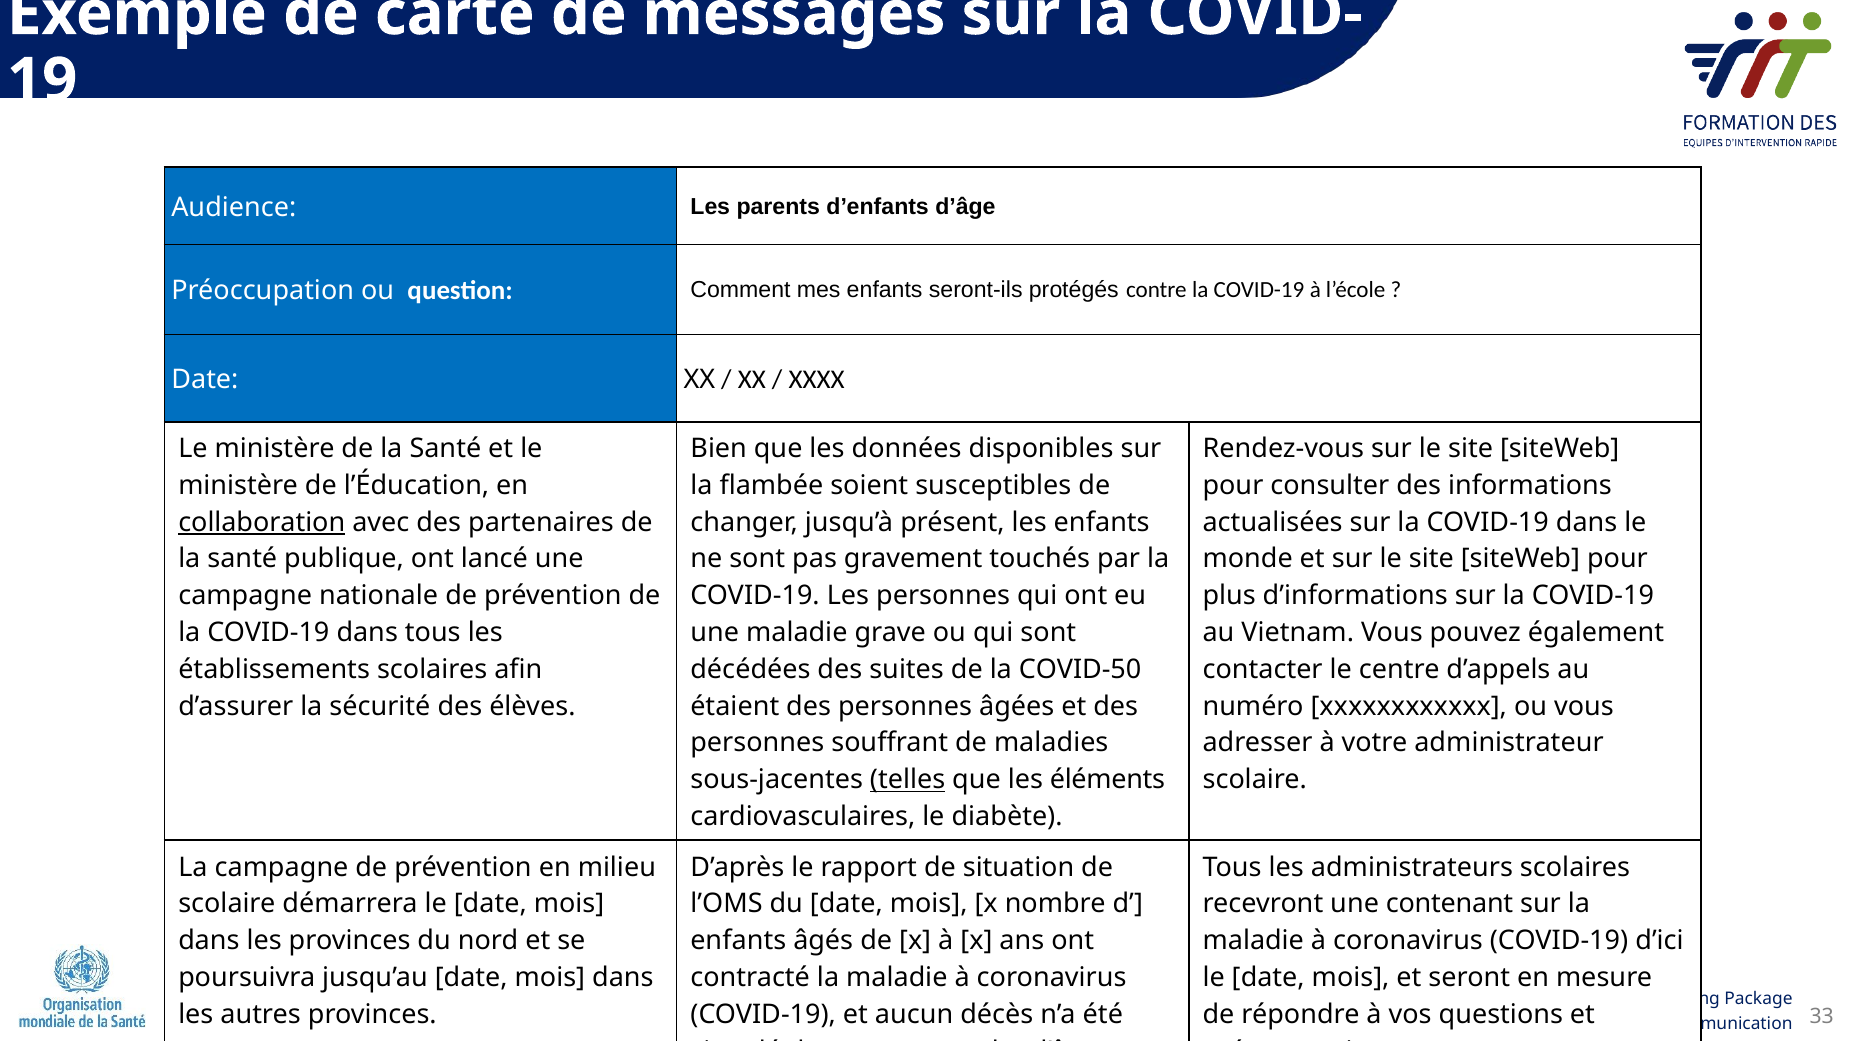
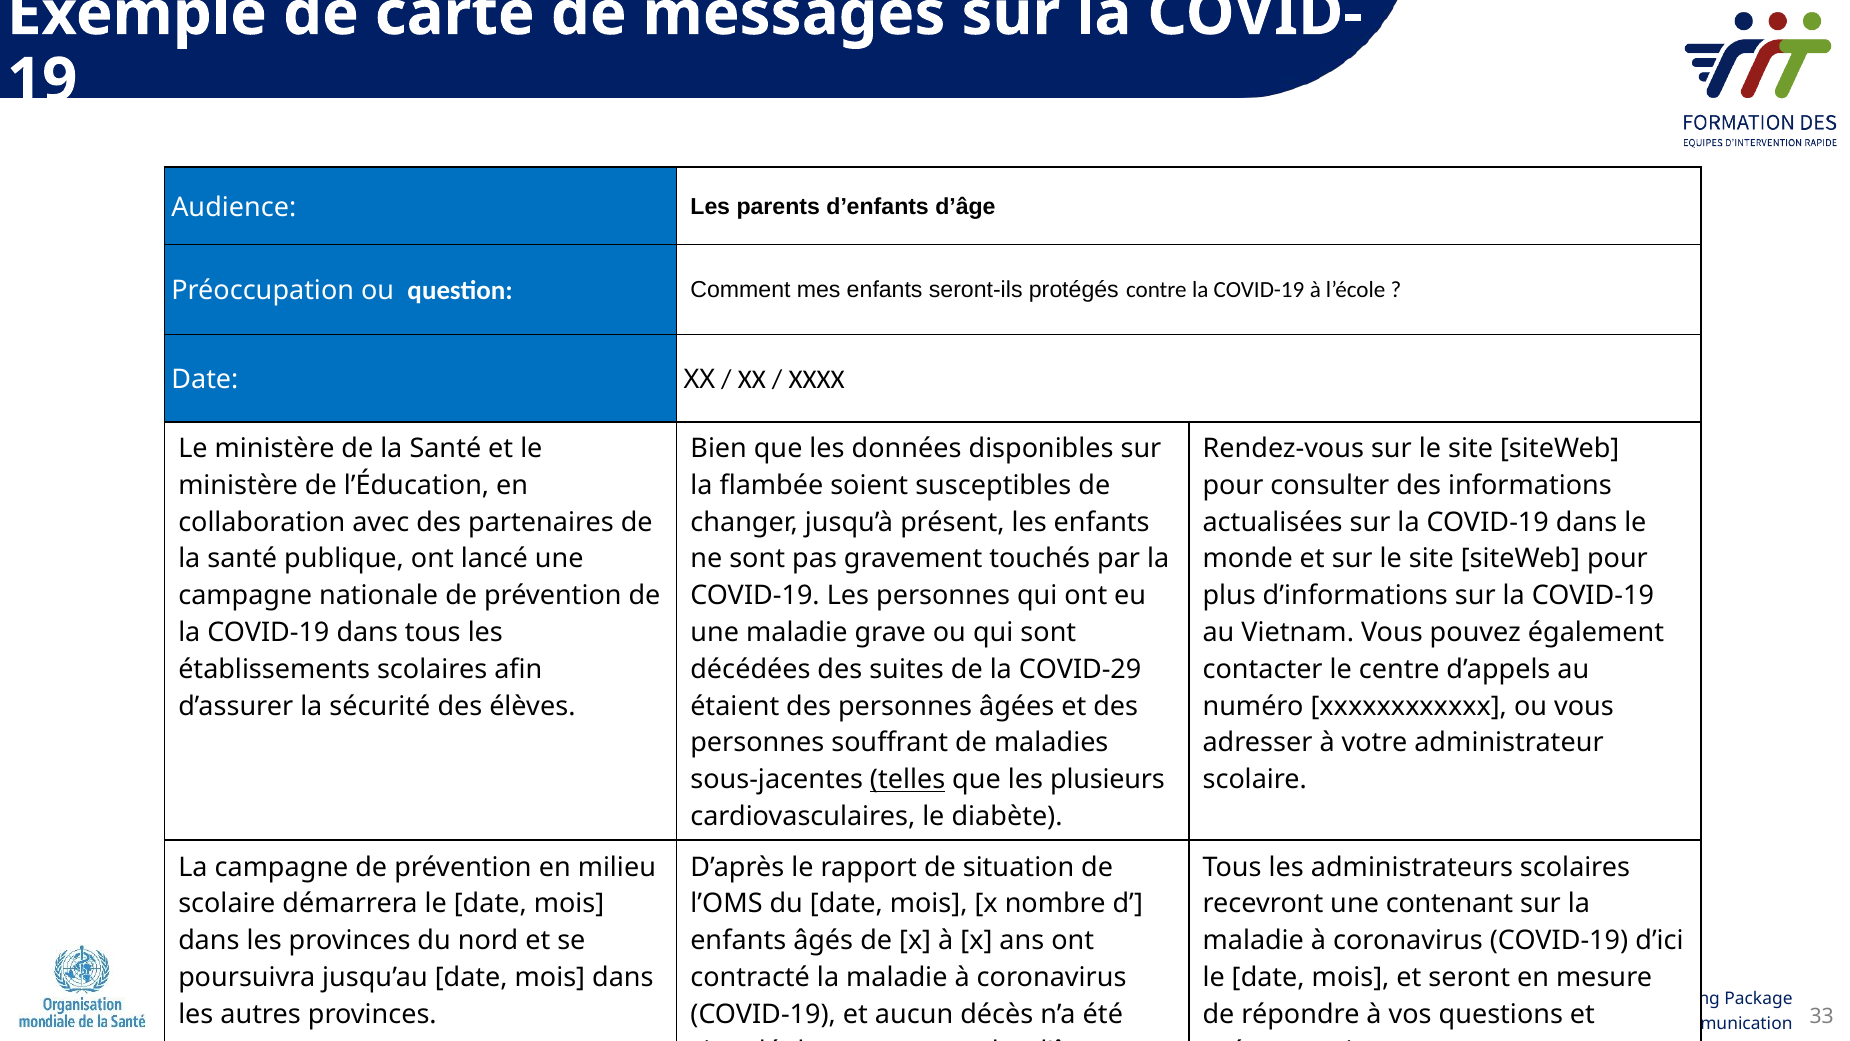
collaboration underline: present -> none (262, 522)
COVID-50: COVID-50 -> COVID-29 (1080, 669)
éléments: éléments -> plusieurs (1107, 779)
